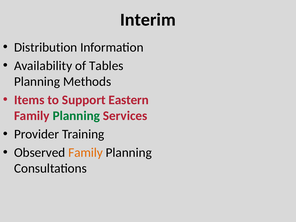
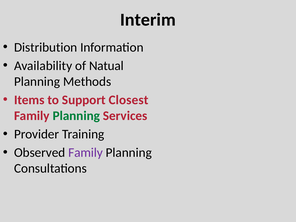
Tables: Tables -> Natual (106, 66)
Eastern: Eastern -> Closest (129, 100)
Family colour: orange -> purple (86, 153)
